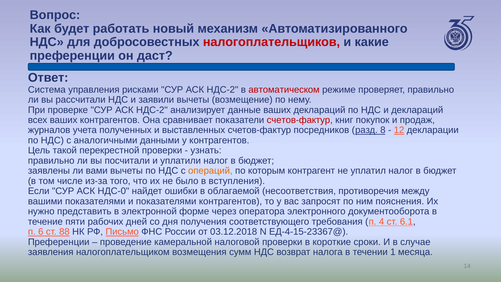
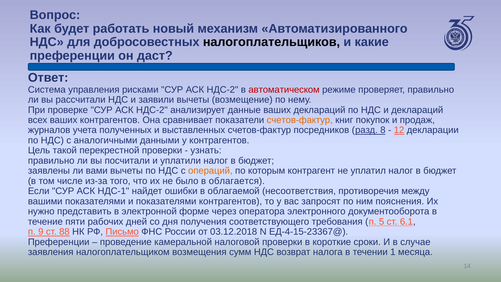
налогоплательщиков colour: red -> black (271, 42)
счетов-фактур colour: red -> orange (300, 120)
вступления: вступления -> облагается (237, 181)
НДС-0: НДС-0 -> НДС-1 (113, 191)
4: 4 -> 5 (382, 221)
6: 6 -> 9 (41, 232)
